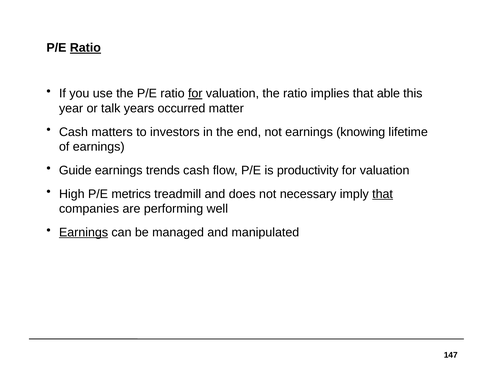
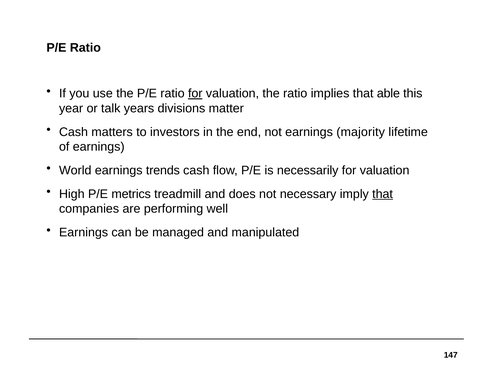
Ratio underline: present -> none (85, 48)
occurred: occurred -> divisions (181, 109)
knowing: knowing -> majority (361, 132)
Guide: Guide -> World (75, 171)
productivity: productivity -> necessarily (308, 171)
Earnings underline: present -> none (84, 233)
